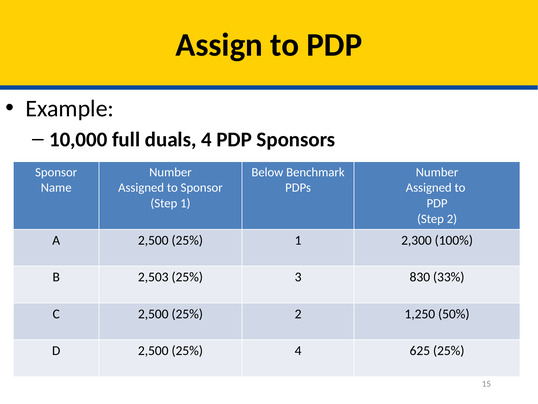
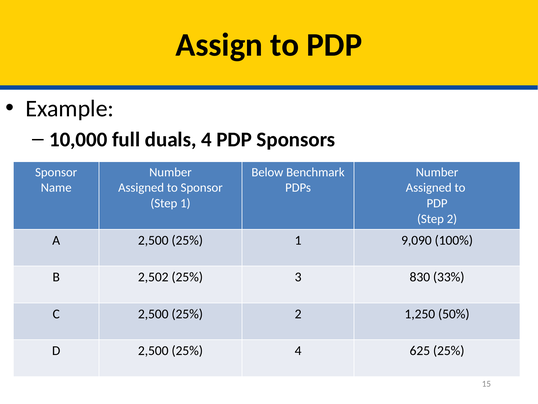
2,300: 2,300 -> 9,090 (416, 240)
2,503: 2,503 -> 2,502 (153, 277)
